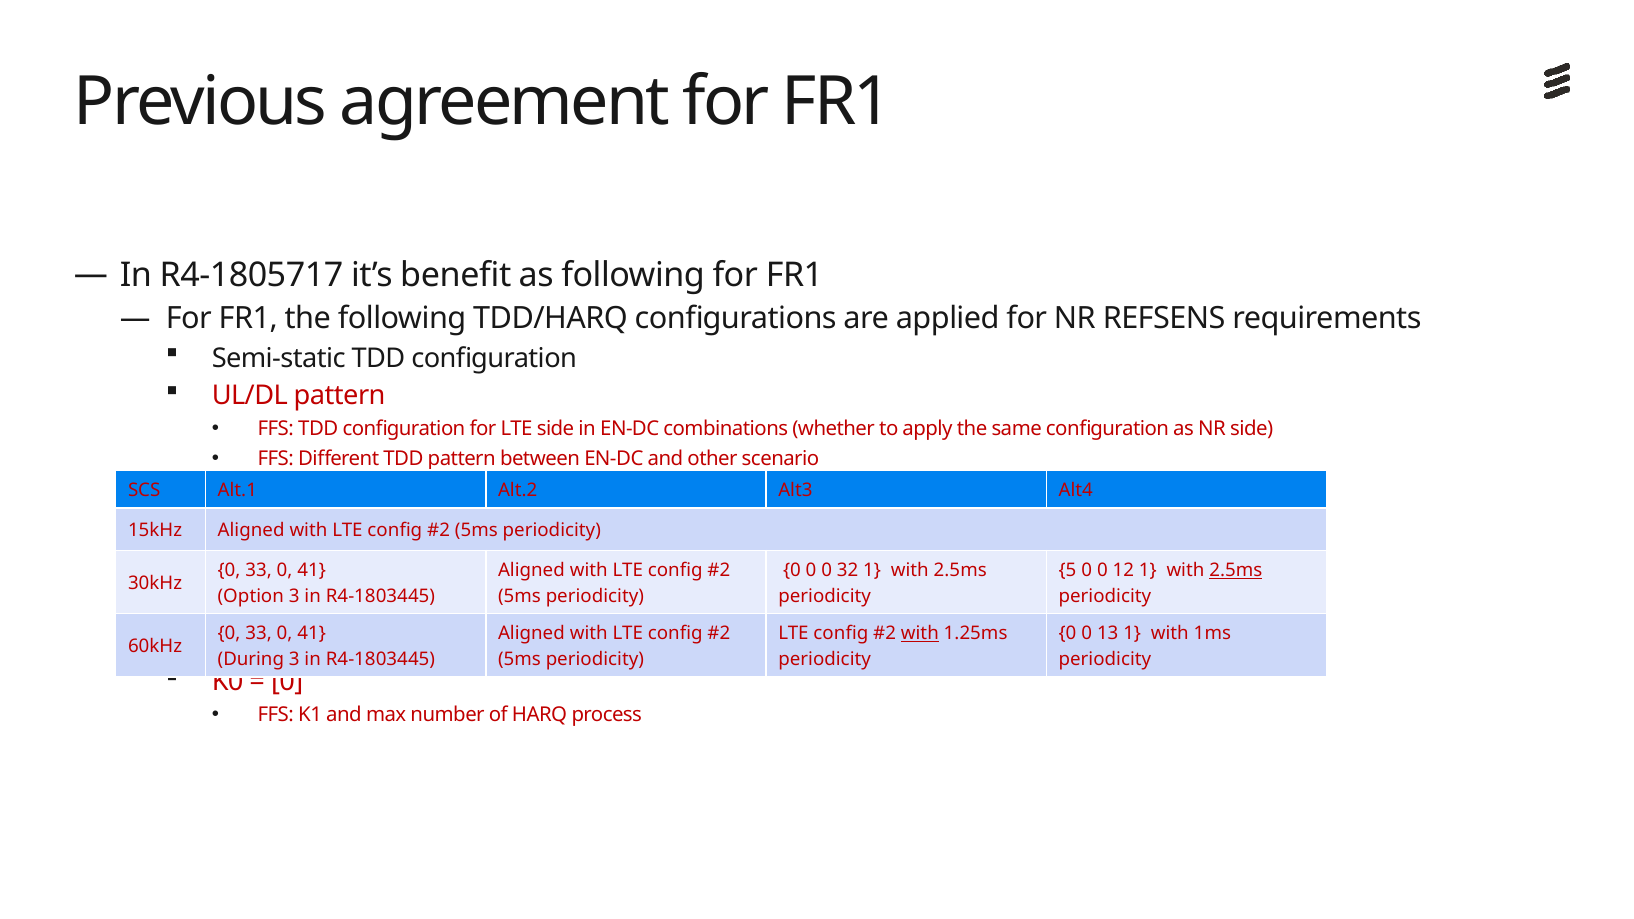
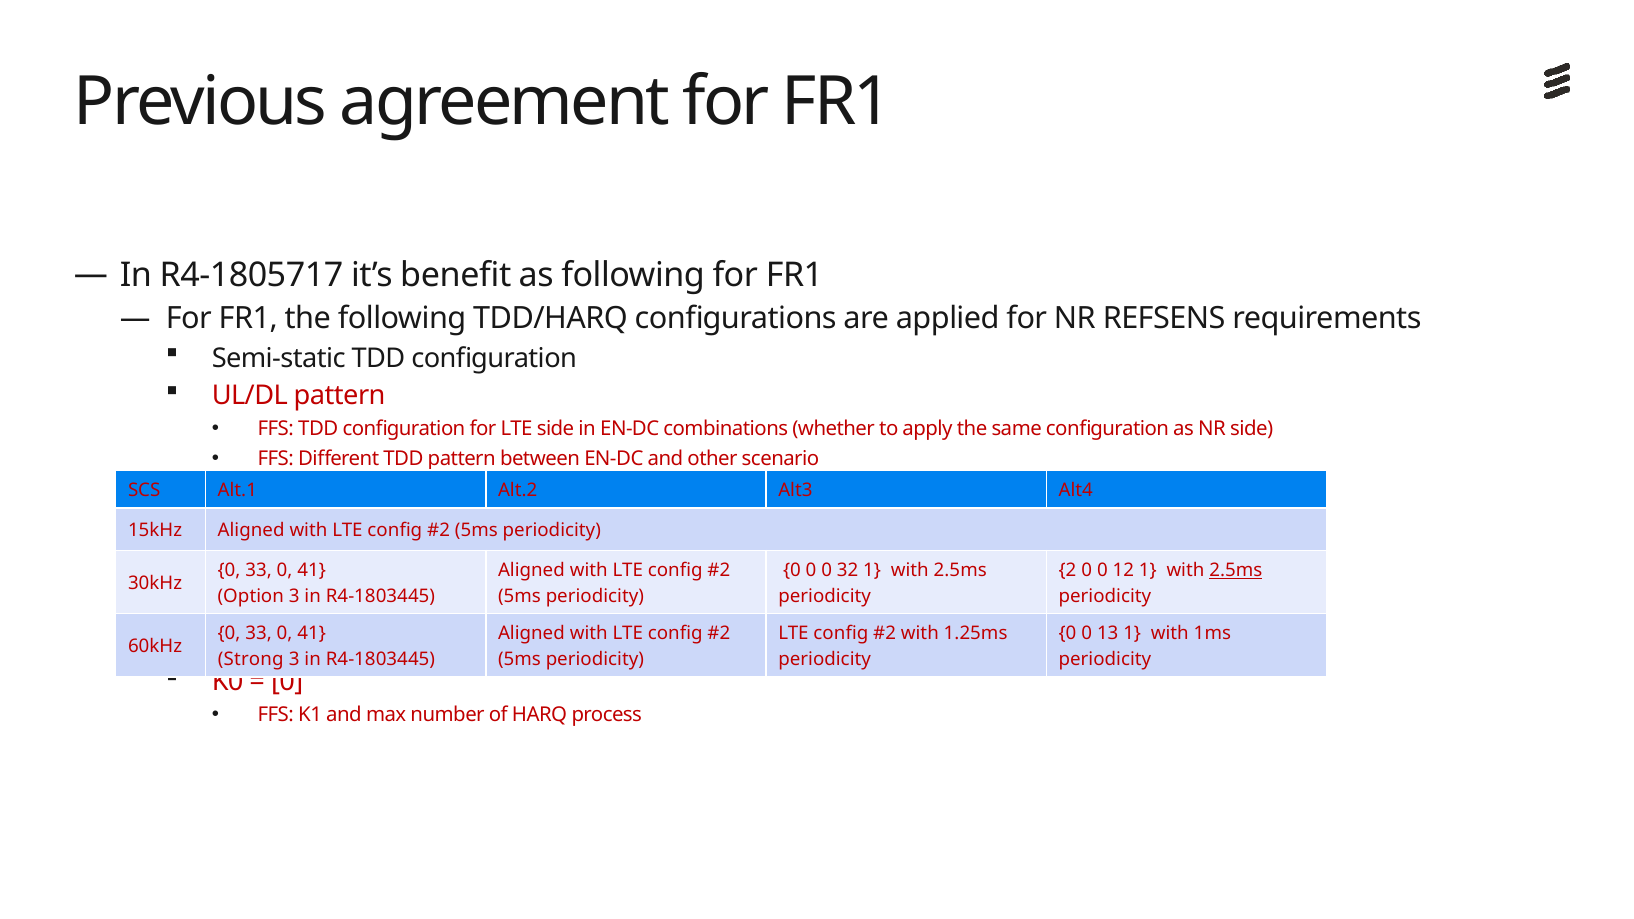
5: 5 -> 2 (1068, 570)
with underline: present -> none (920, 634)
During: During -> Strong (251, 659)
